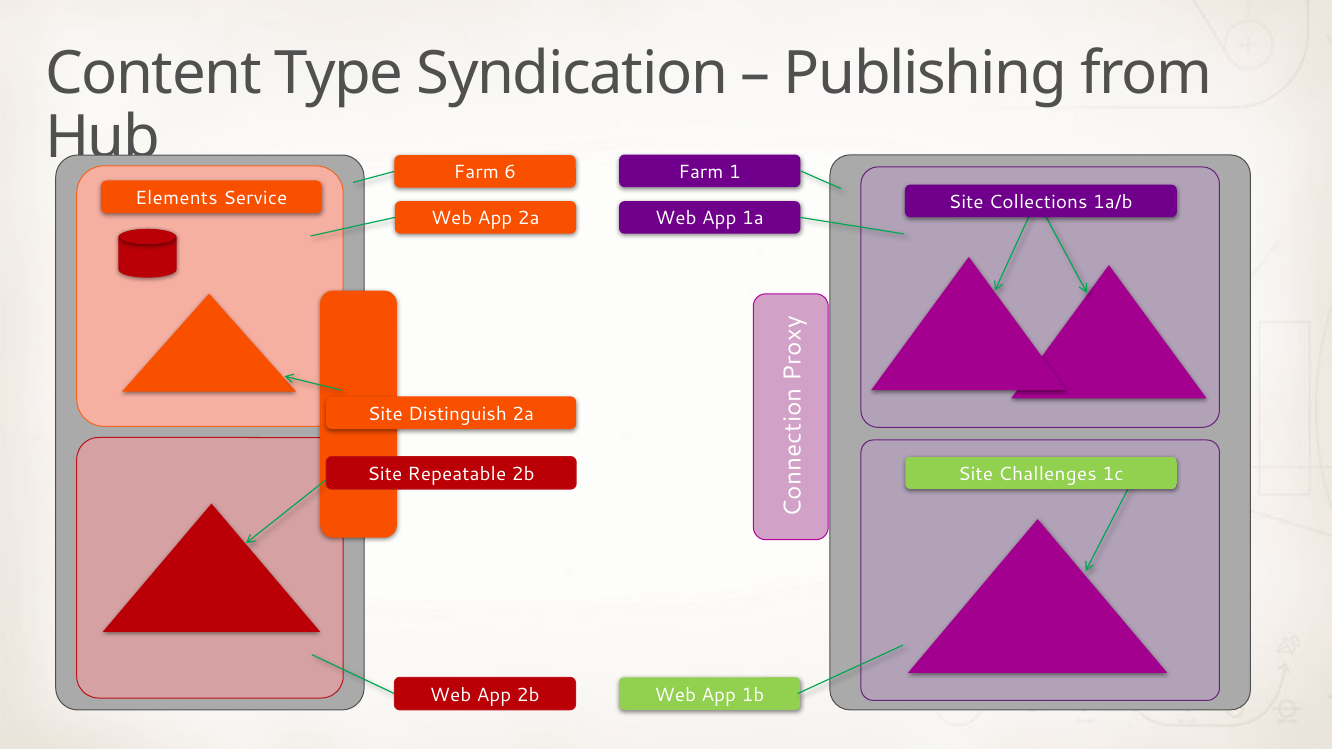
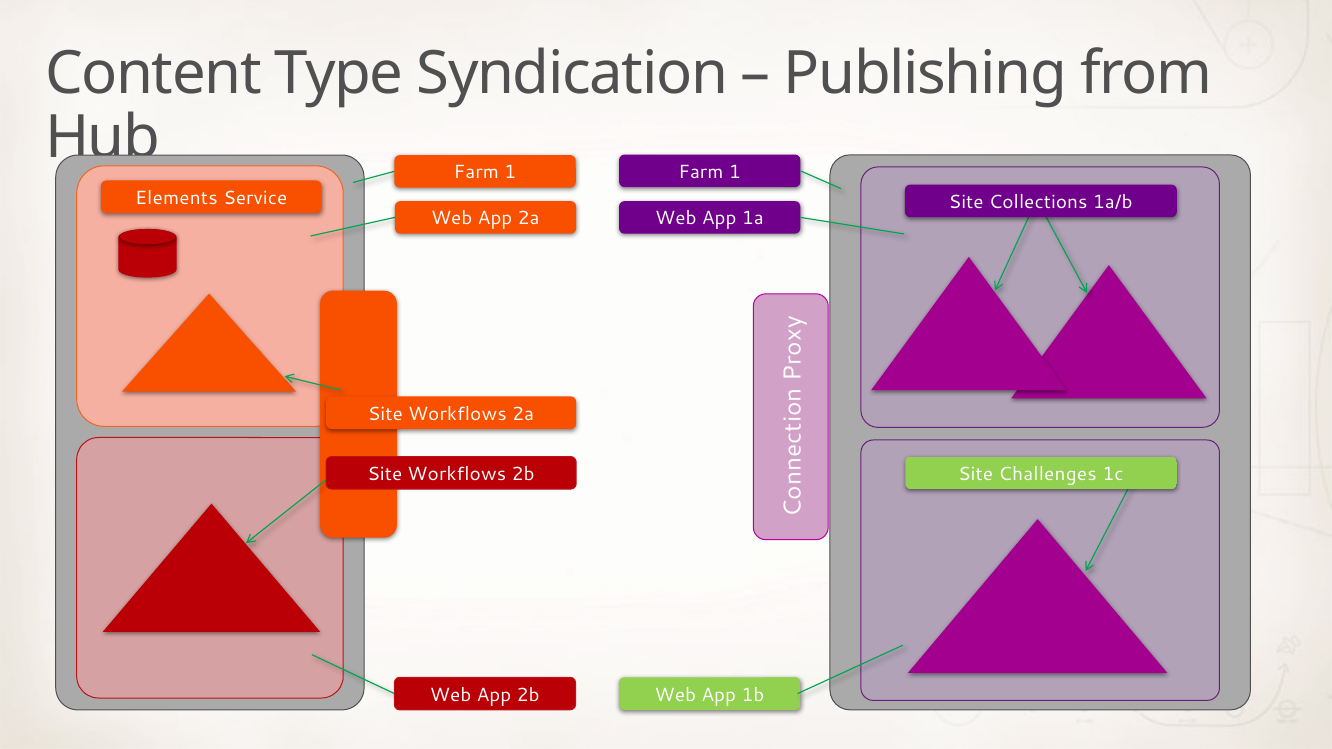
6: 6 -> 1 (510, 173)
Distinguish: Distinguish -> Workflows (457, 414)
Repeatable: Repeatable -> Workflows (457, 474)
